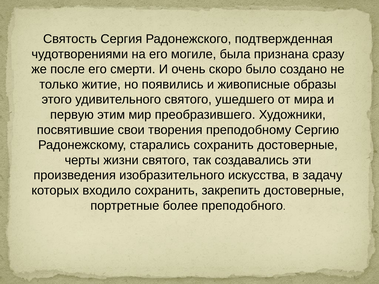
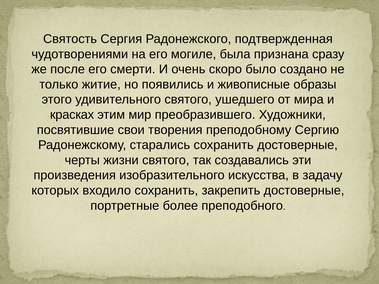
первую: первую -> красках (72, 115)
